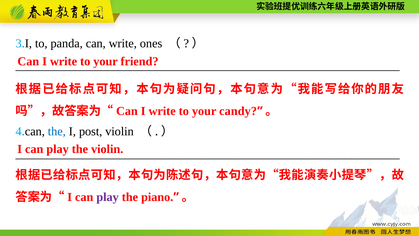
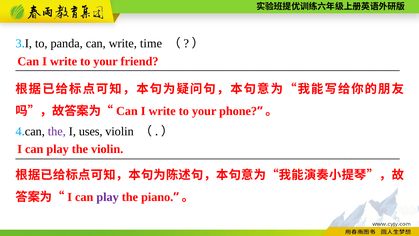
ones: ones -> time (151, 43)
candy: candy -> phone (238, 111)
the colour: blue -> purple (57, 131)
post: post -> uses (91, 131)
